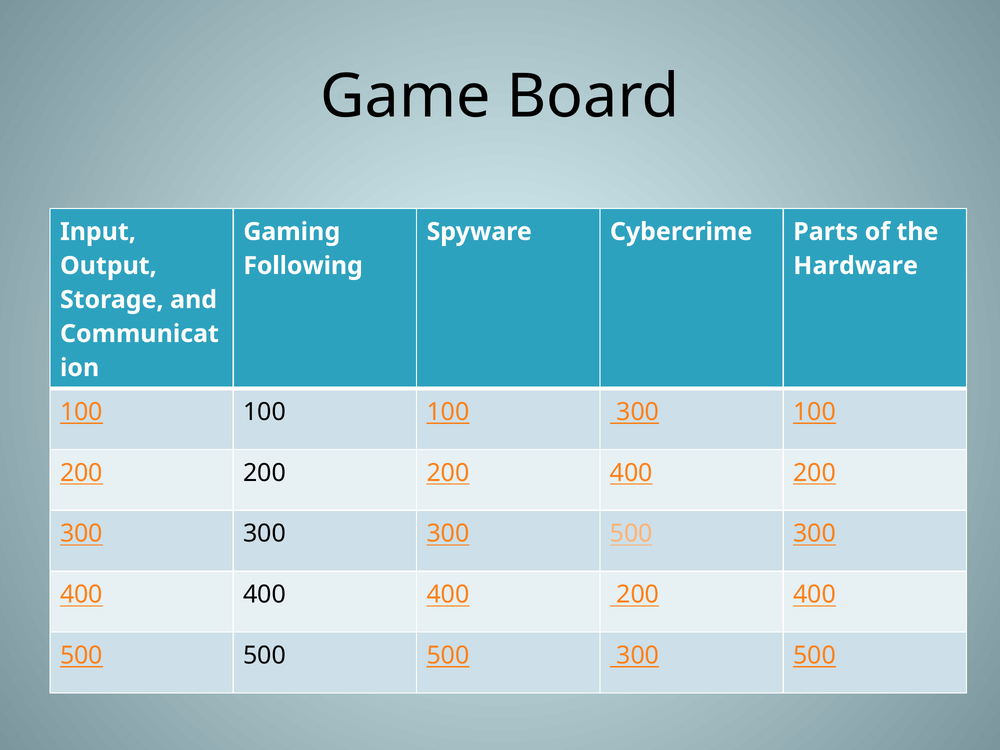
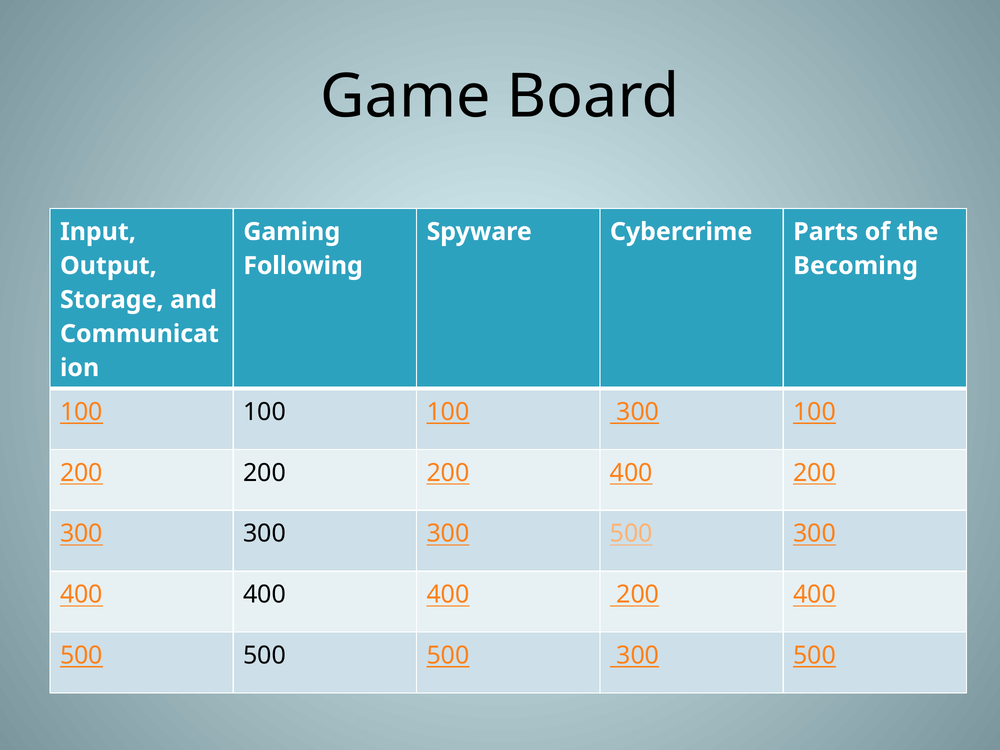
Hardware: Hardware -> Becoming (856, 266)
